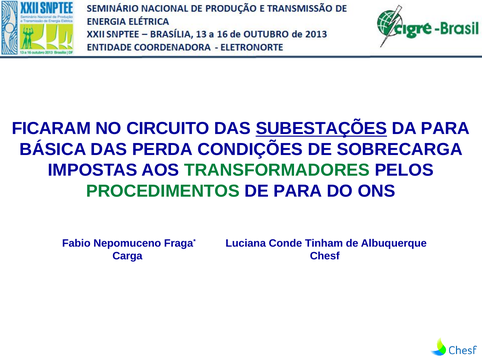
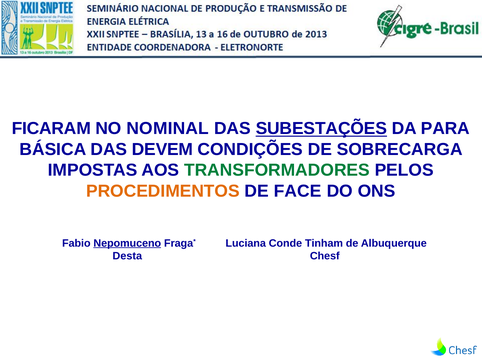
CIRCUITO: CIRCUITO -> NOMINAL (168, 129)
PERDA: PERDA -> DEVEM (162, 150)
PROCEDIMENTOS colour: green -> orange (163, 191)
DE PARA: PARA -> FACE (298, 191)
Nepomuceno underline: none -> present (127, 243)
Carga: Carga -> Desta (127, 256)
